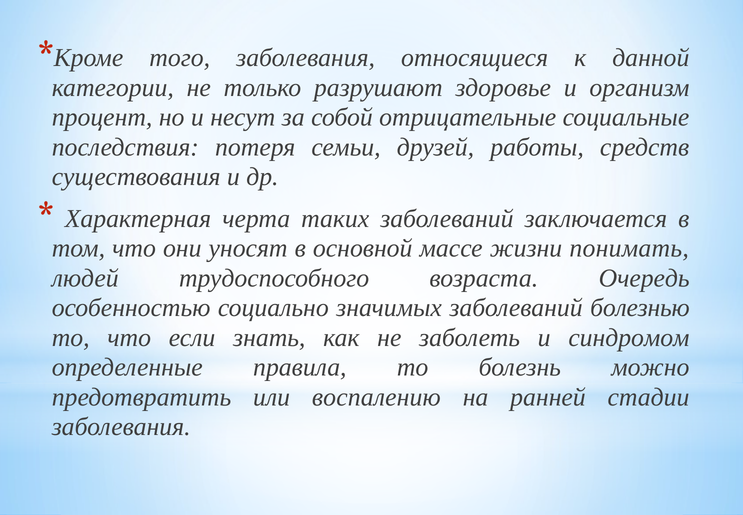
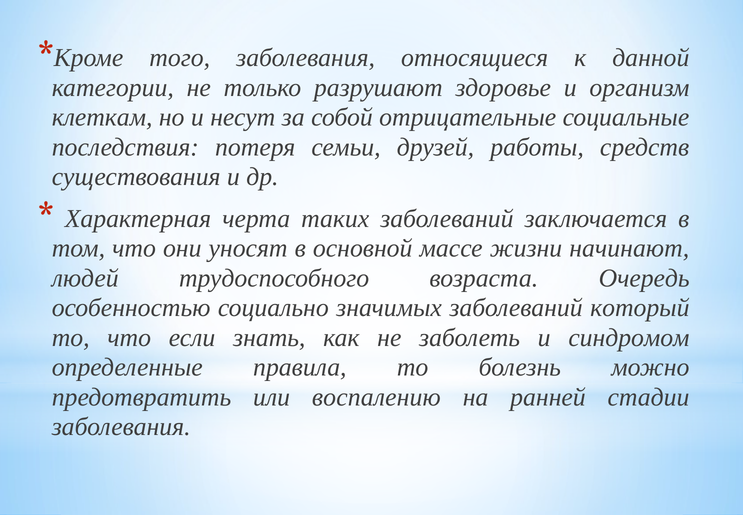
процент: процент -> клеткам (102, 117)
понимать: понимать -> начинают (629, 248)
болезнью: болезнью -> который (640, 307)
